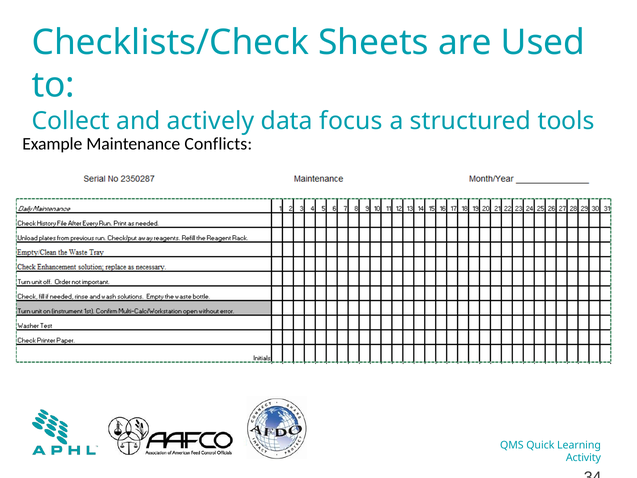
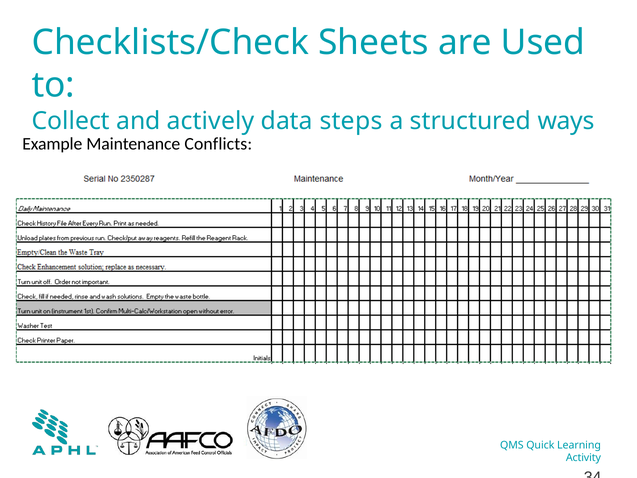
focus: focus -> steps (351, 121)
tools: tools -> ways (566, 121)
